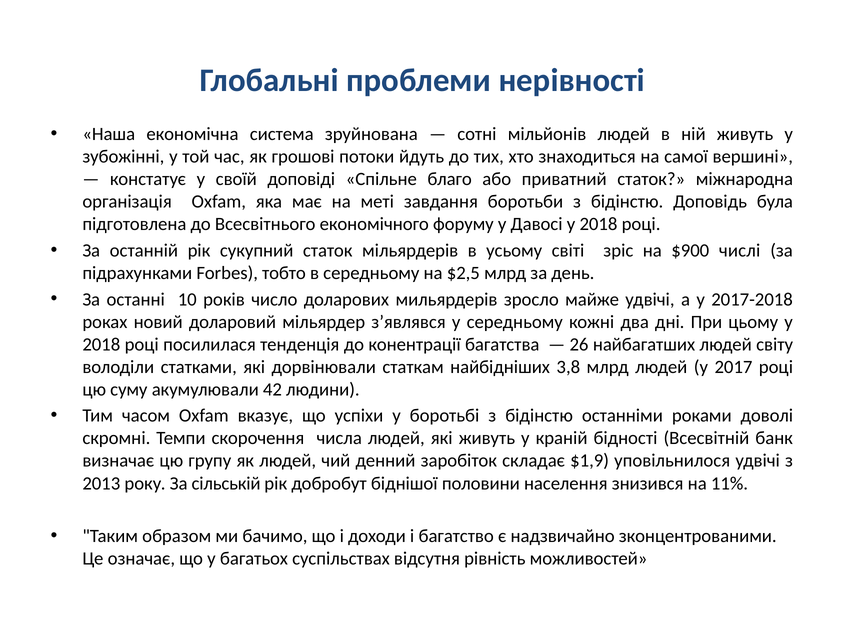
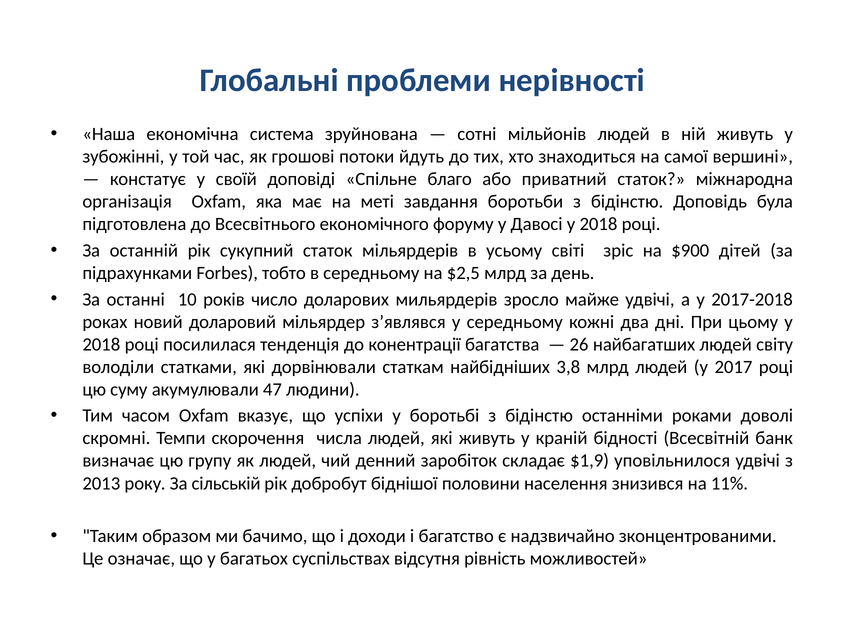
числі: числі -> дітей (740, 250)
42: 42 -> 47 (272, 389)
